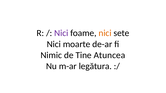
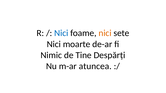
Nici colour: purple -> blue (61, 33)
Atuncea: Atuncea -> Despărți (109, 55)
legătura: legătura -> atuncea (95, 66)
